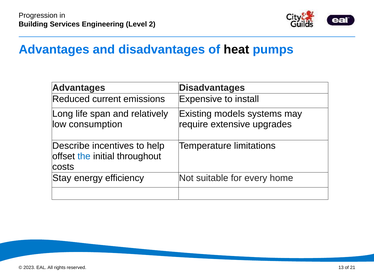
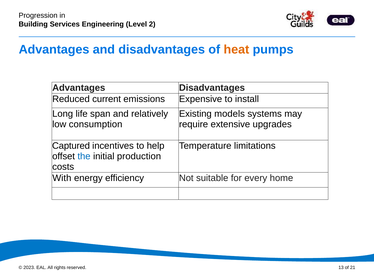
heat colour: black -> orange (236, 50)
Describe: Describe -> Captured (71, 146)
throughout: throughout -> production (139, 157)
Stay: Stay -> With (62, 178)
